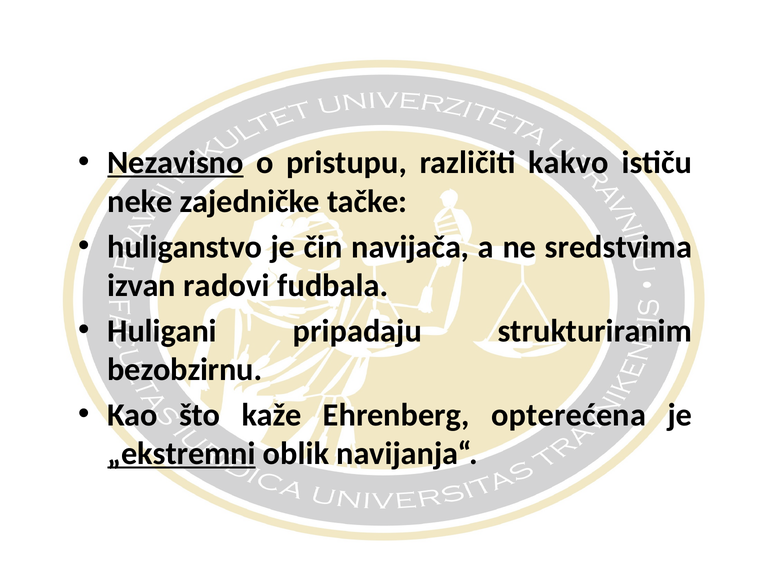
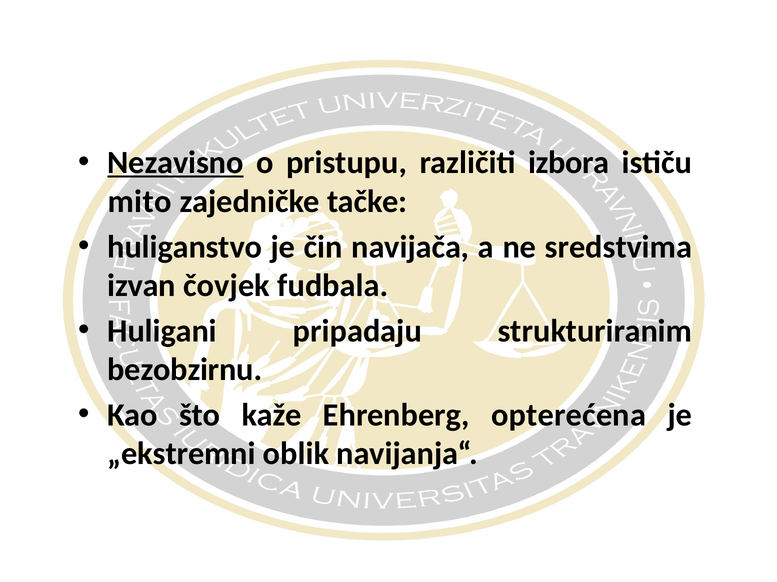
kakvo: kakvo -> izbora (569, 163)
neke: neke -> mito (140, 202)
radovi: radovi -> čovjek (227, 286)
„ekstremni underline: present -> none (181, 454)
